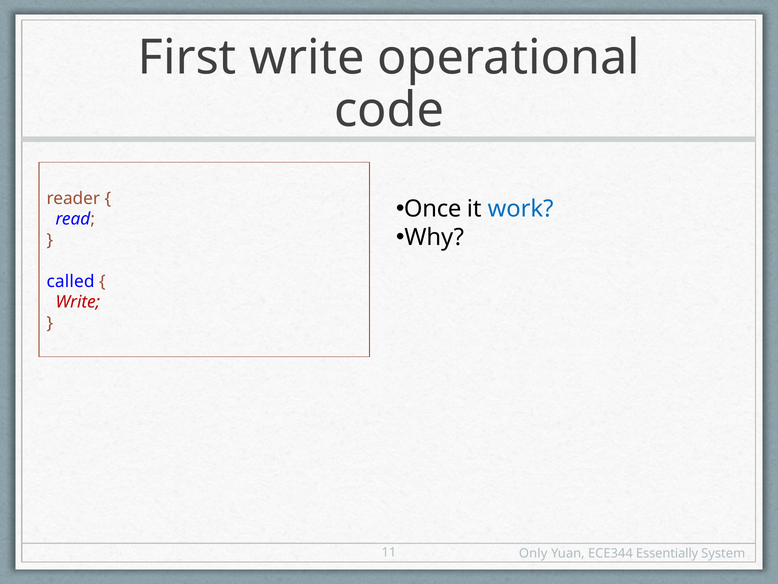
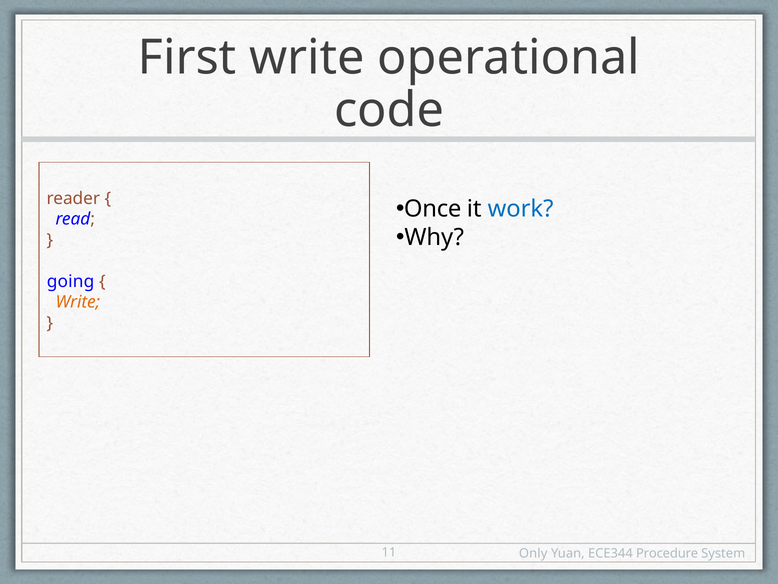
called: called -> going (71, 281)
Write colour: red -> orange (78, 302)
Essentially: Essentially -> Procedure (667, 553)
